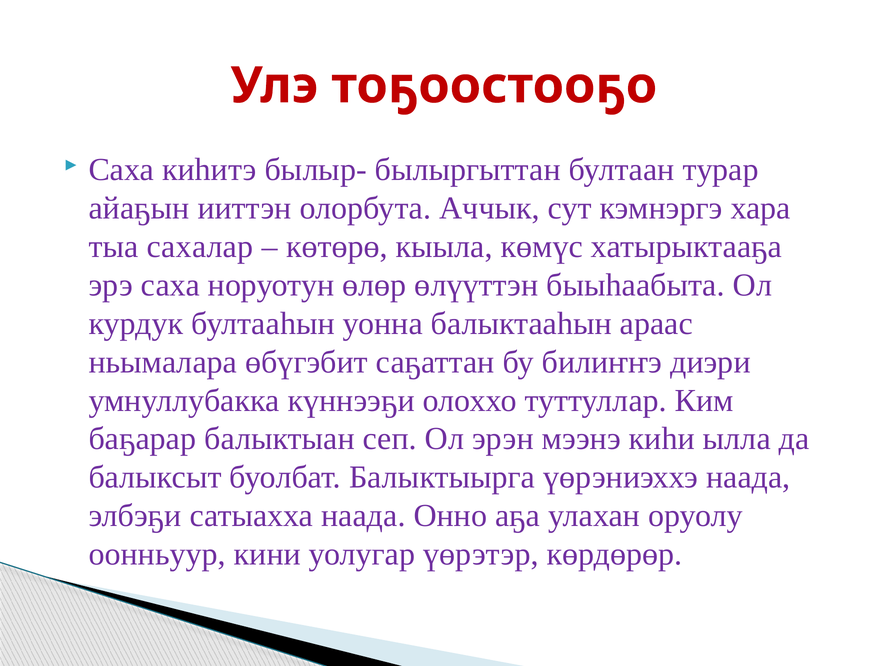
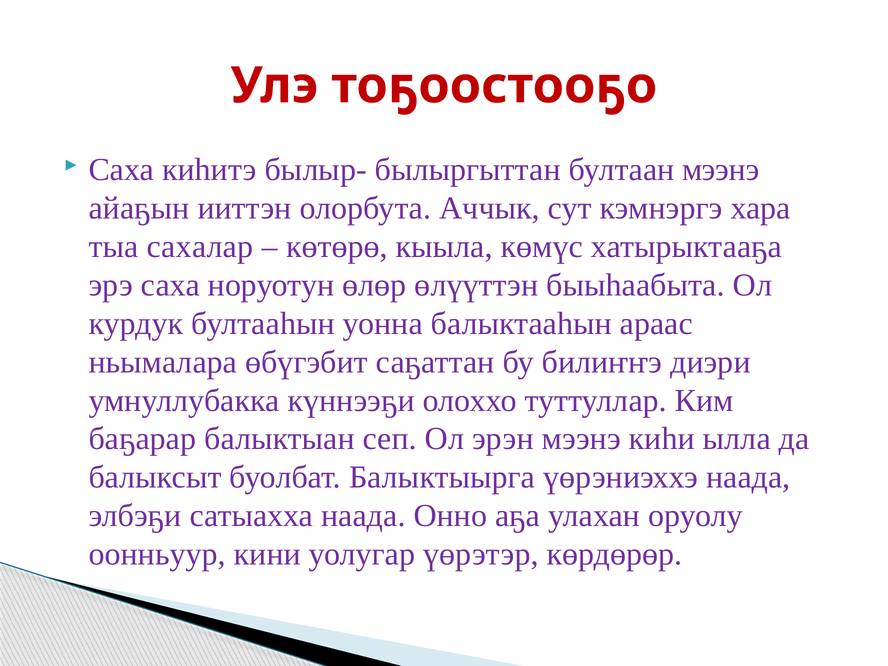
бултаан турар: турар -> мээнэ (721, 170)
